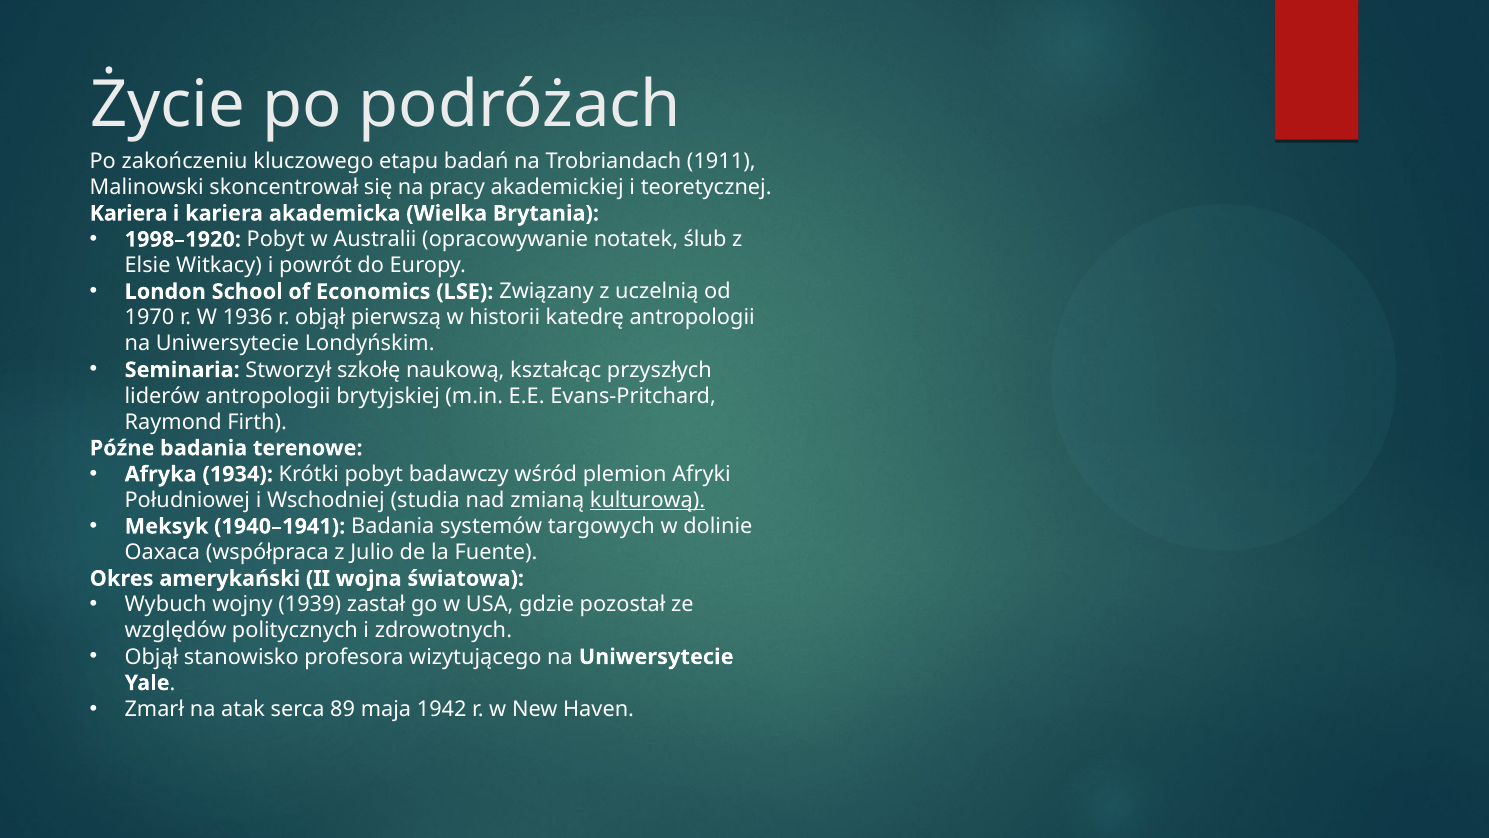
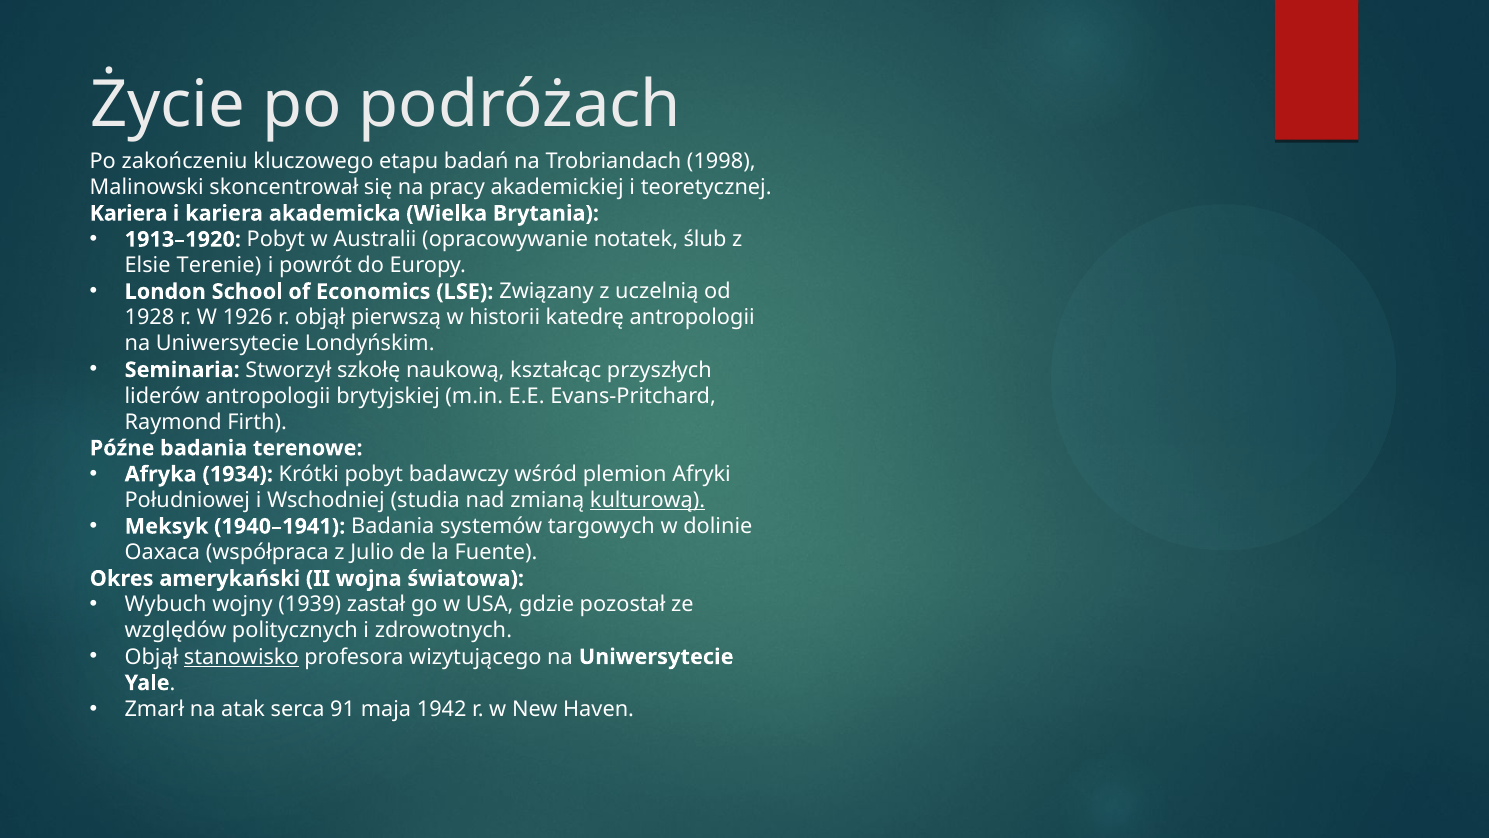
1911: 1911 -> 1998 (721, 161)
1998–1920: 1998–1920 -> 1913–1920 (183, 239)
Witkacy: Witkacy -> Terenie (219, 265)
1970: 1970 -> 1928 (149, 318)
1936: 1936 -> 1926 (248, 318)
stanowisko underline: none -> present (241, 657)
89: 89 -> 91 (343, 709)
